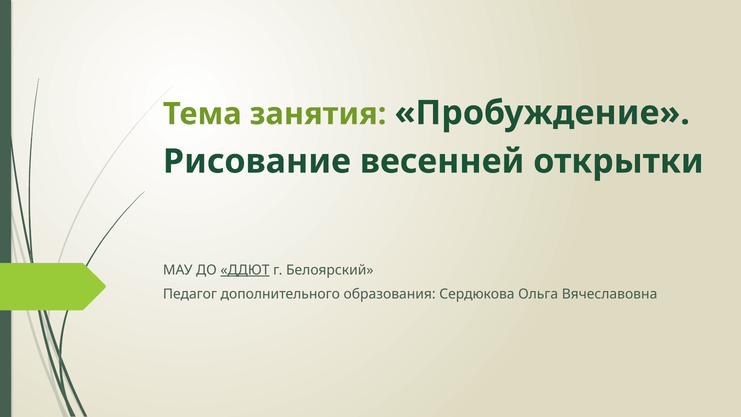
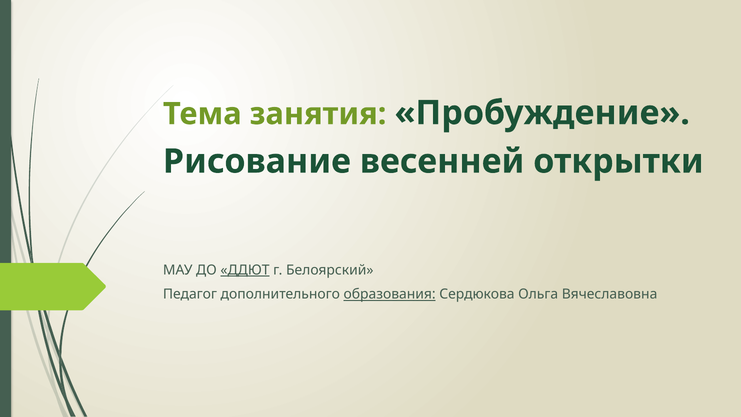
образования underline: none -> present (390, 294)
